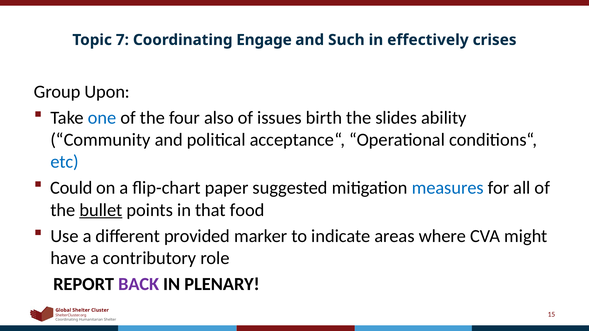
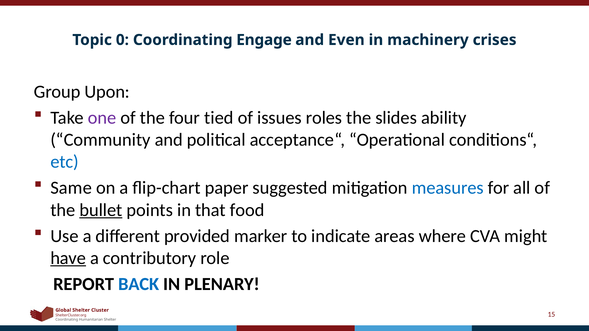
7: 7 -> 0 (122, 40)
Such: Such -> Even (346, 40)
effectively: effectively -> machinery (428, 40)
one colour: blue -> purple (102, 118)
also: also -> tied (219, 118)
birth: birth -> roles (324, 118)
Could: Could -> Same (71, 188)
have underline: none -> present (68, 258)
BACK colour: purple -> blue (139, 284)
